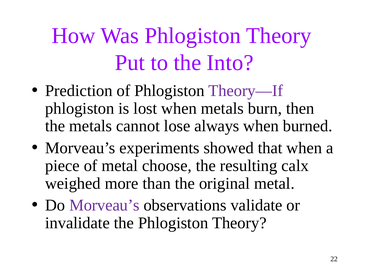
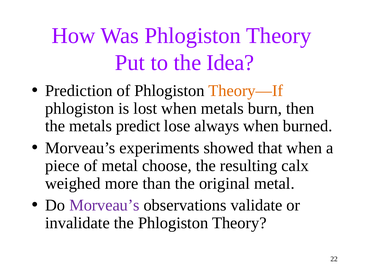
Into: Into -> Idea (230, 63)
Theory—If colour: purple -> orange (246, 91)
cannot: cannot -> predict (138, 126)
